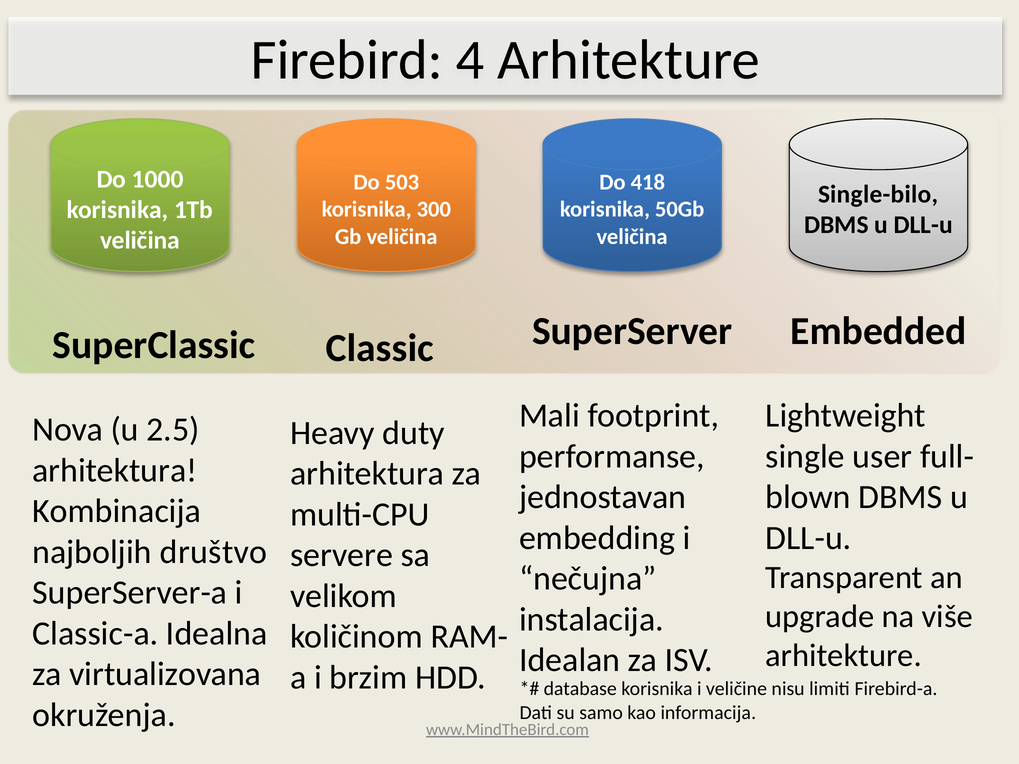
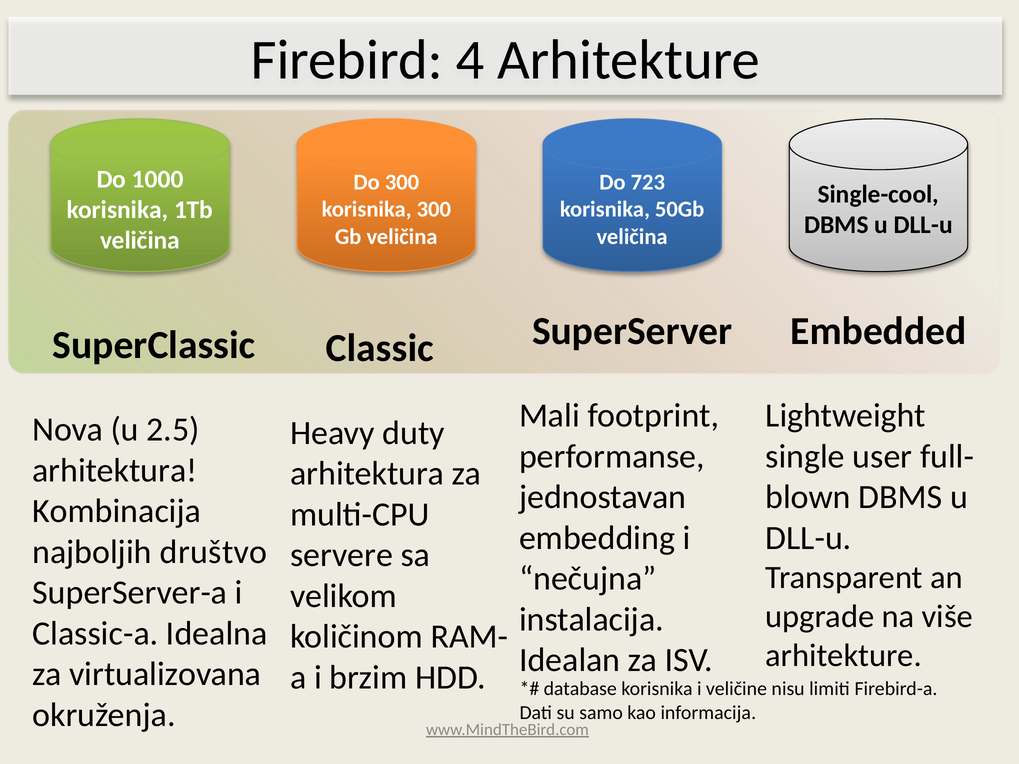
Do 503: 503 -> 300 (402, 182)
418: 418 -> 723 (648, 182)
Single-bilo: Single-bilo -> Single-cool (878, 194)
